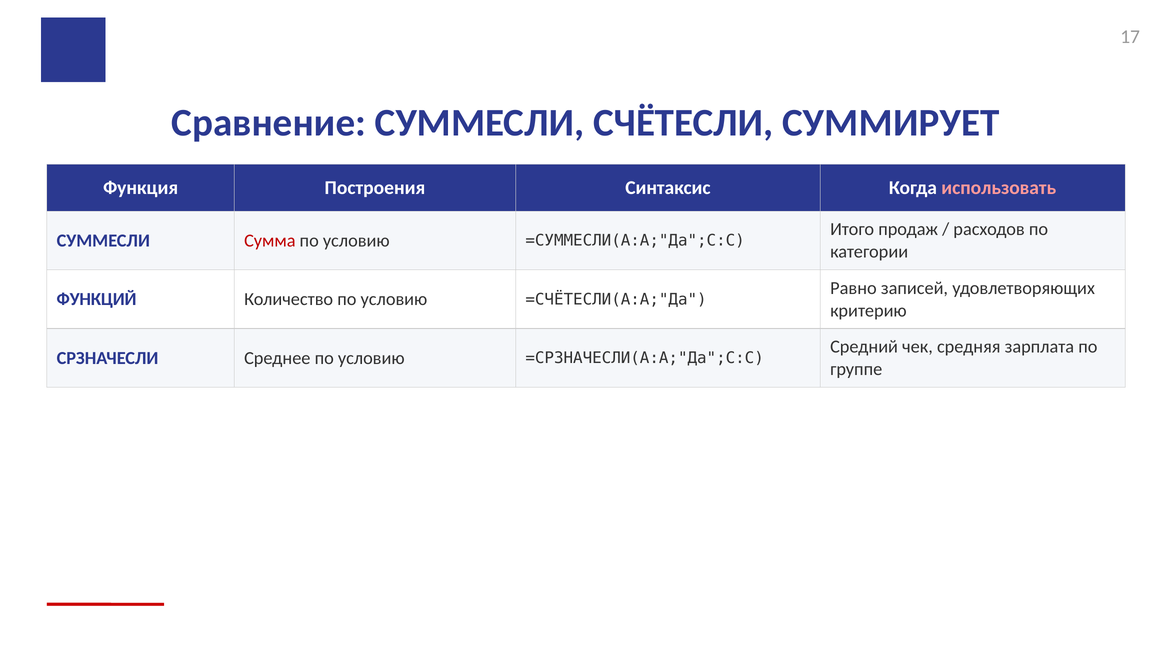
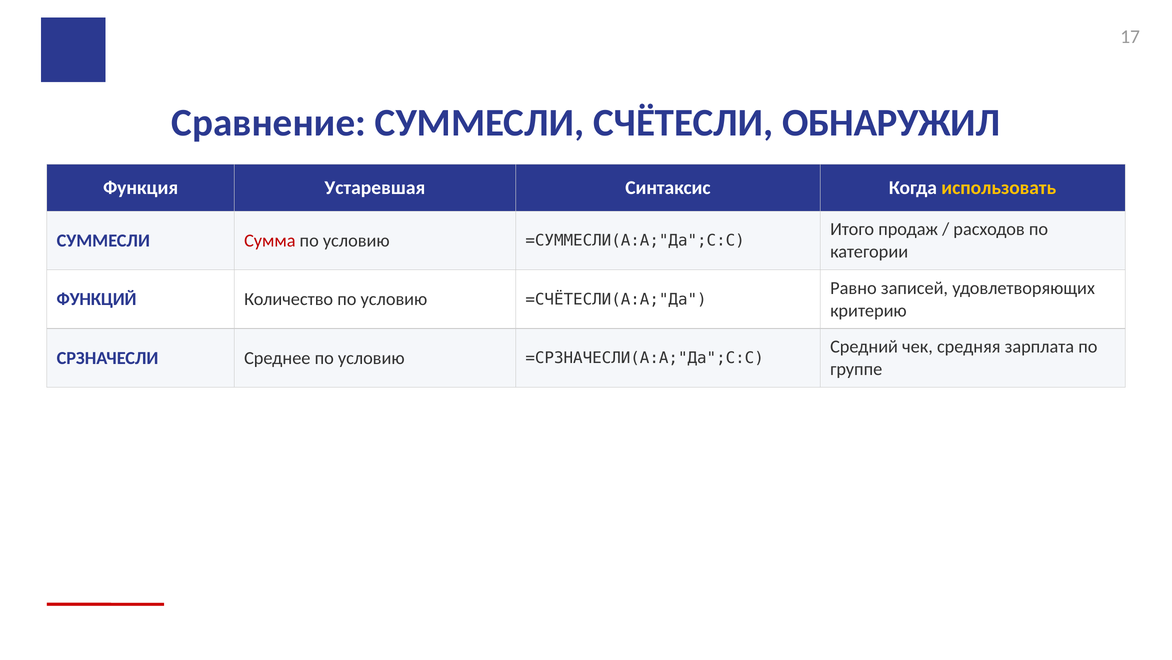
СУММИРУЕТ: СУММИРУЕТ -> ОБНАРУЖИЛ (891, 123)
Построения: Построения -> Устаревшая (375, 188)
использовать colour: pink -> yellow (999, 188)
